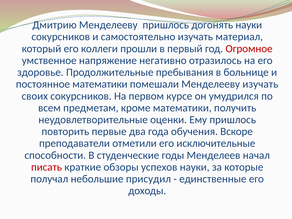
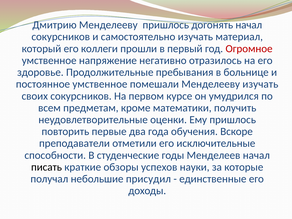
догонять науки: науки -> начал (249, 25)
постоянное математики: математики -> умственное (100, 84)
писать colour: red -> black (47, 167)
